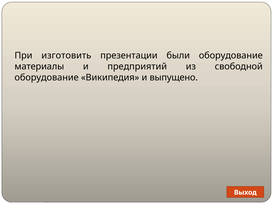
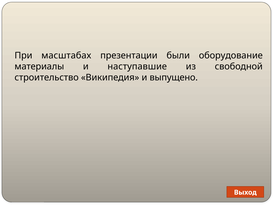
изготовить: изготовить -> масштабах (66, 55)
предприятий: предприятий -> наступавшие (137, 66)
оборудование: оборудование -> строительство (47, 77)
